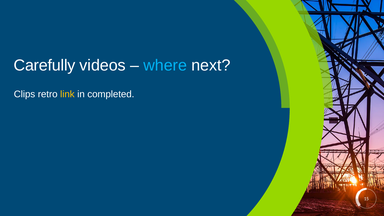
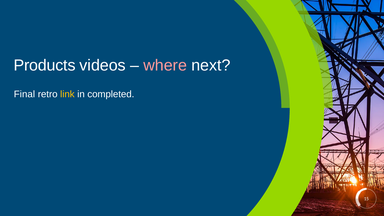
Carefully: Carefully -> Products (45, 65)
where colour: light blue -> pink (165, 65)
Clips: Clips -> Final (24, 94)
